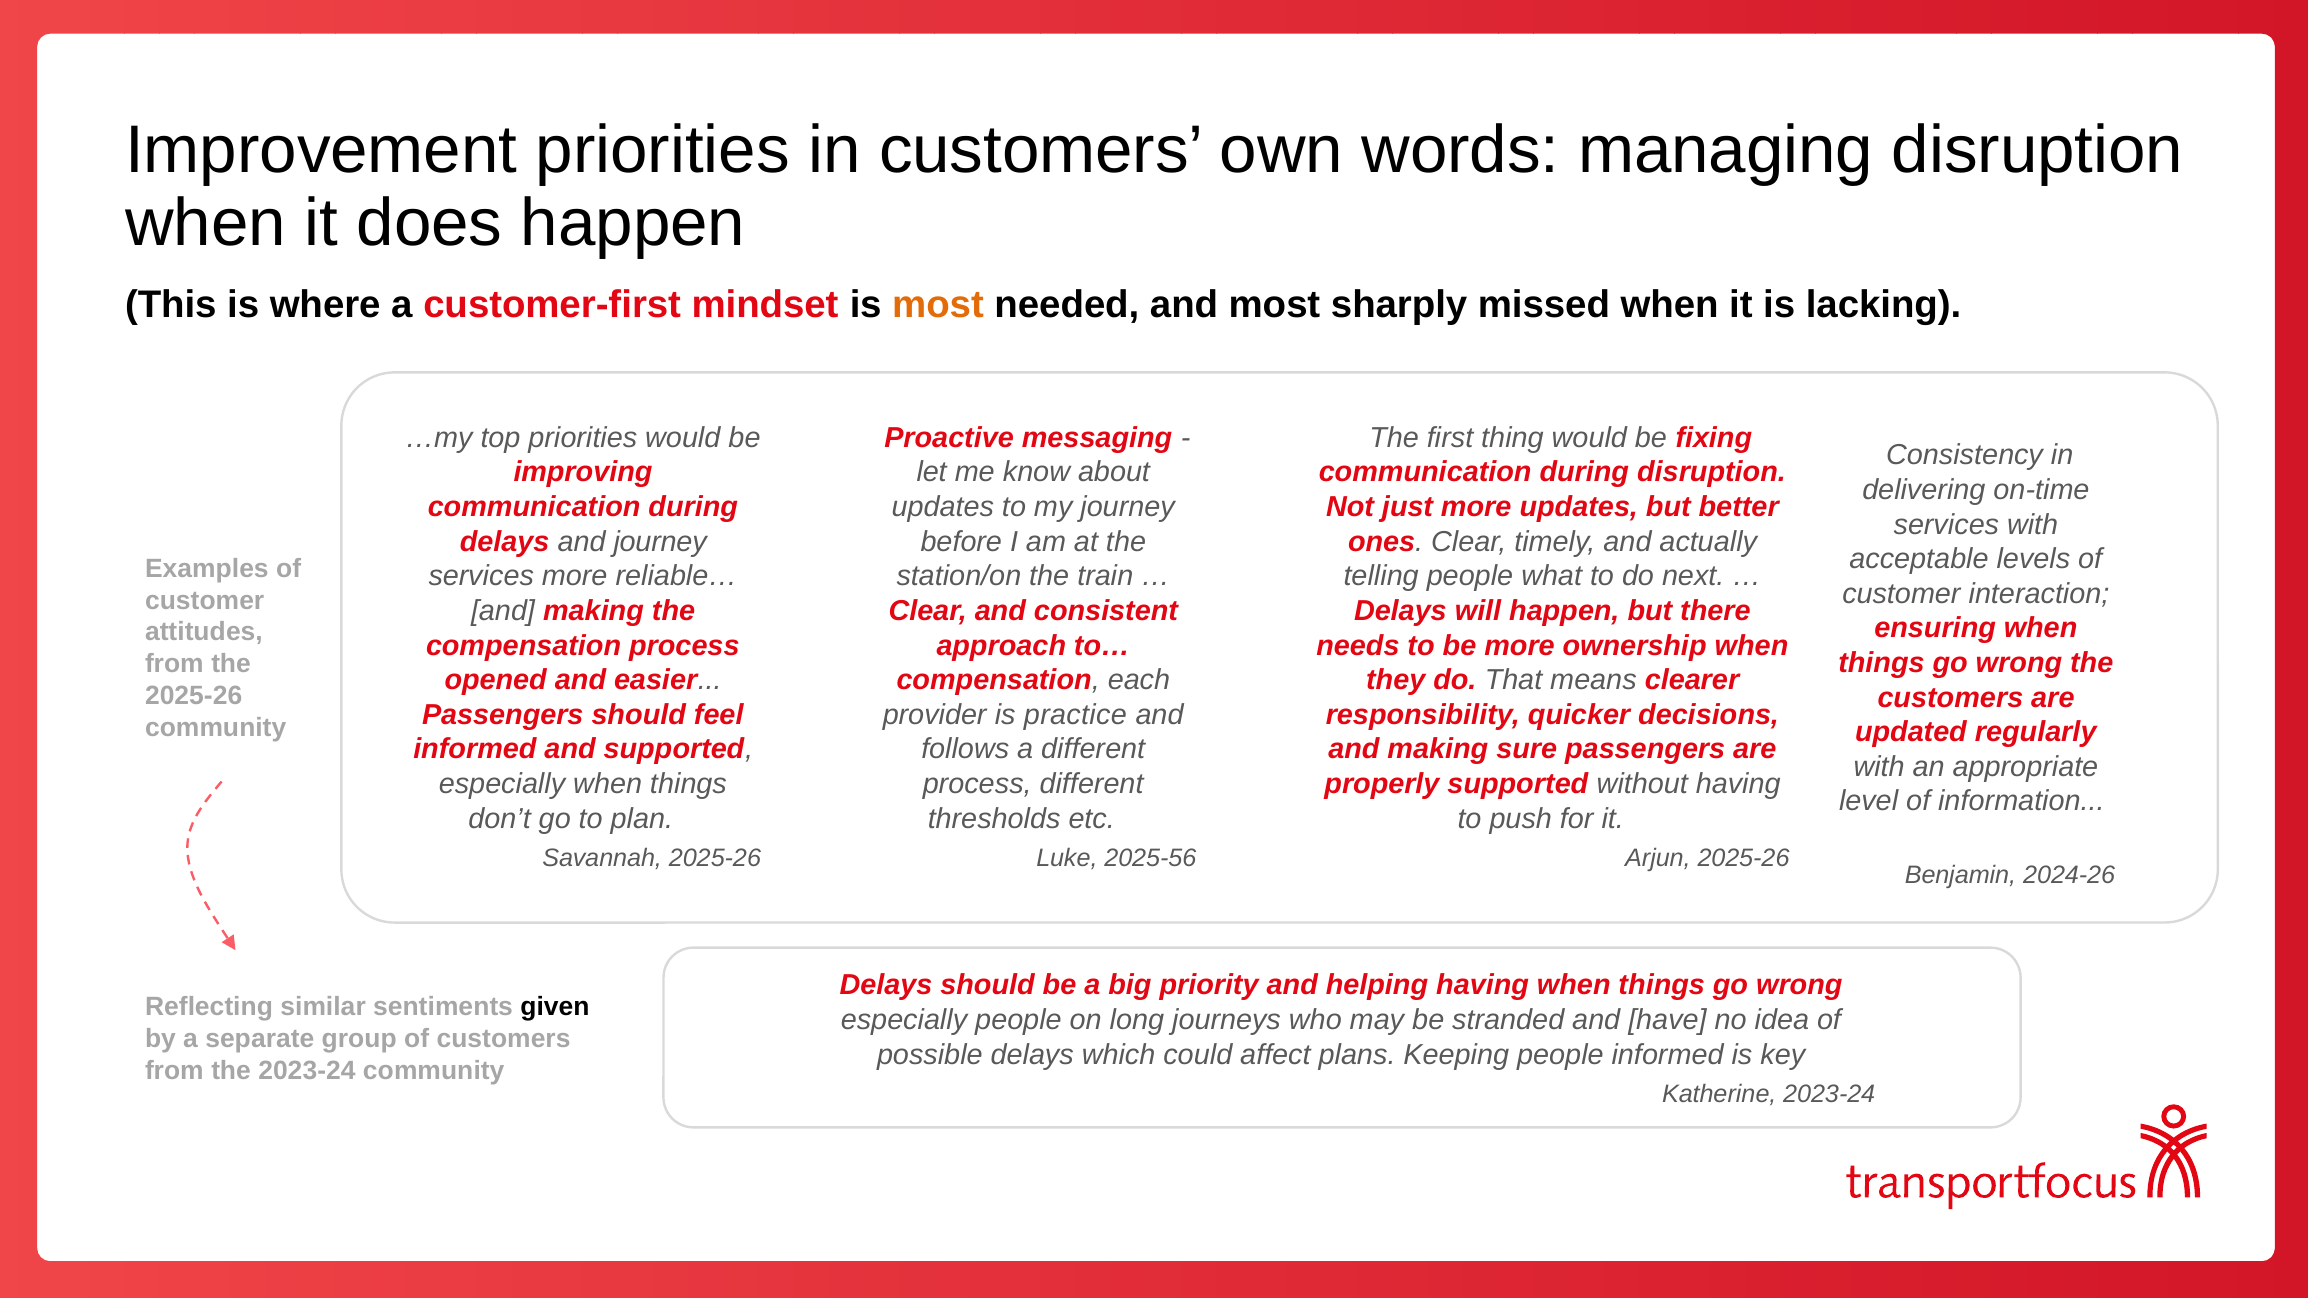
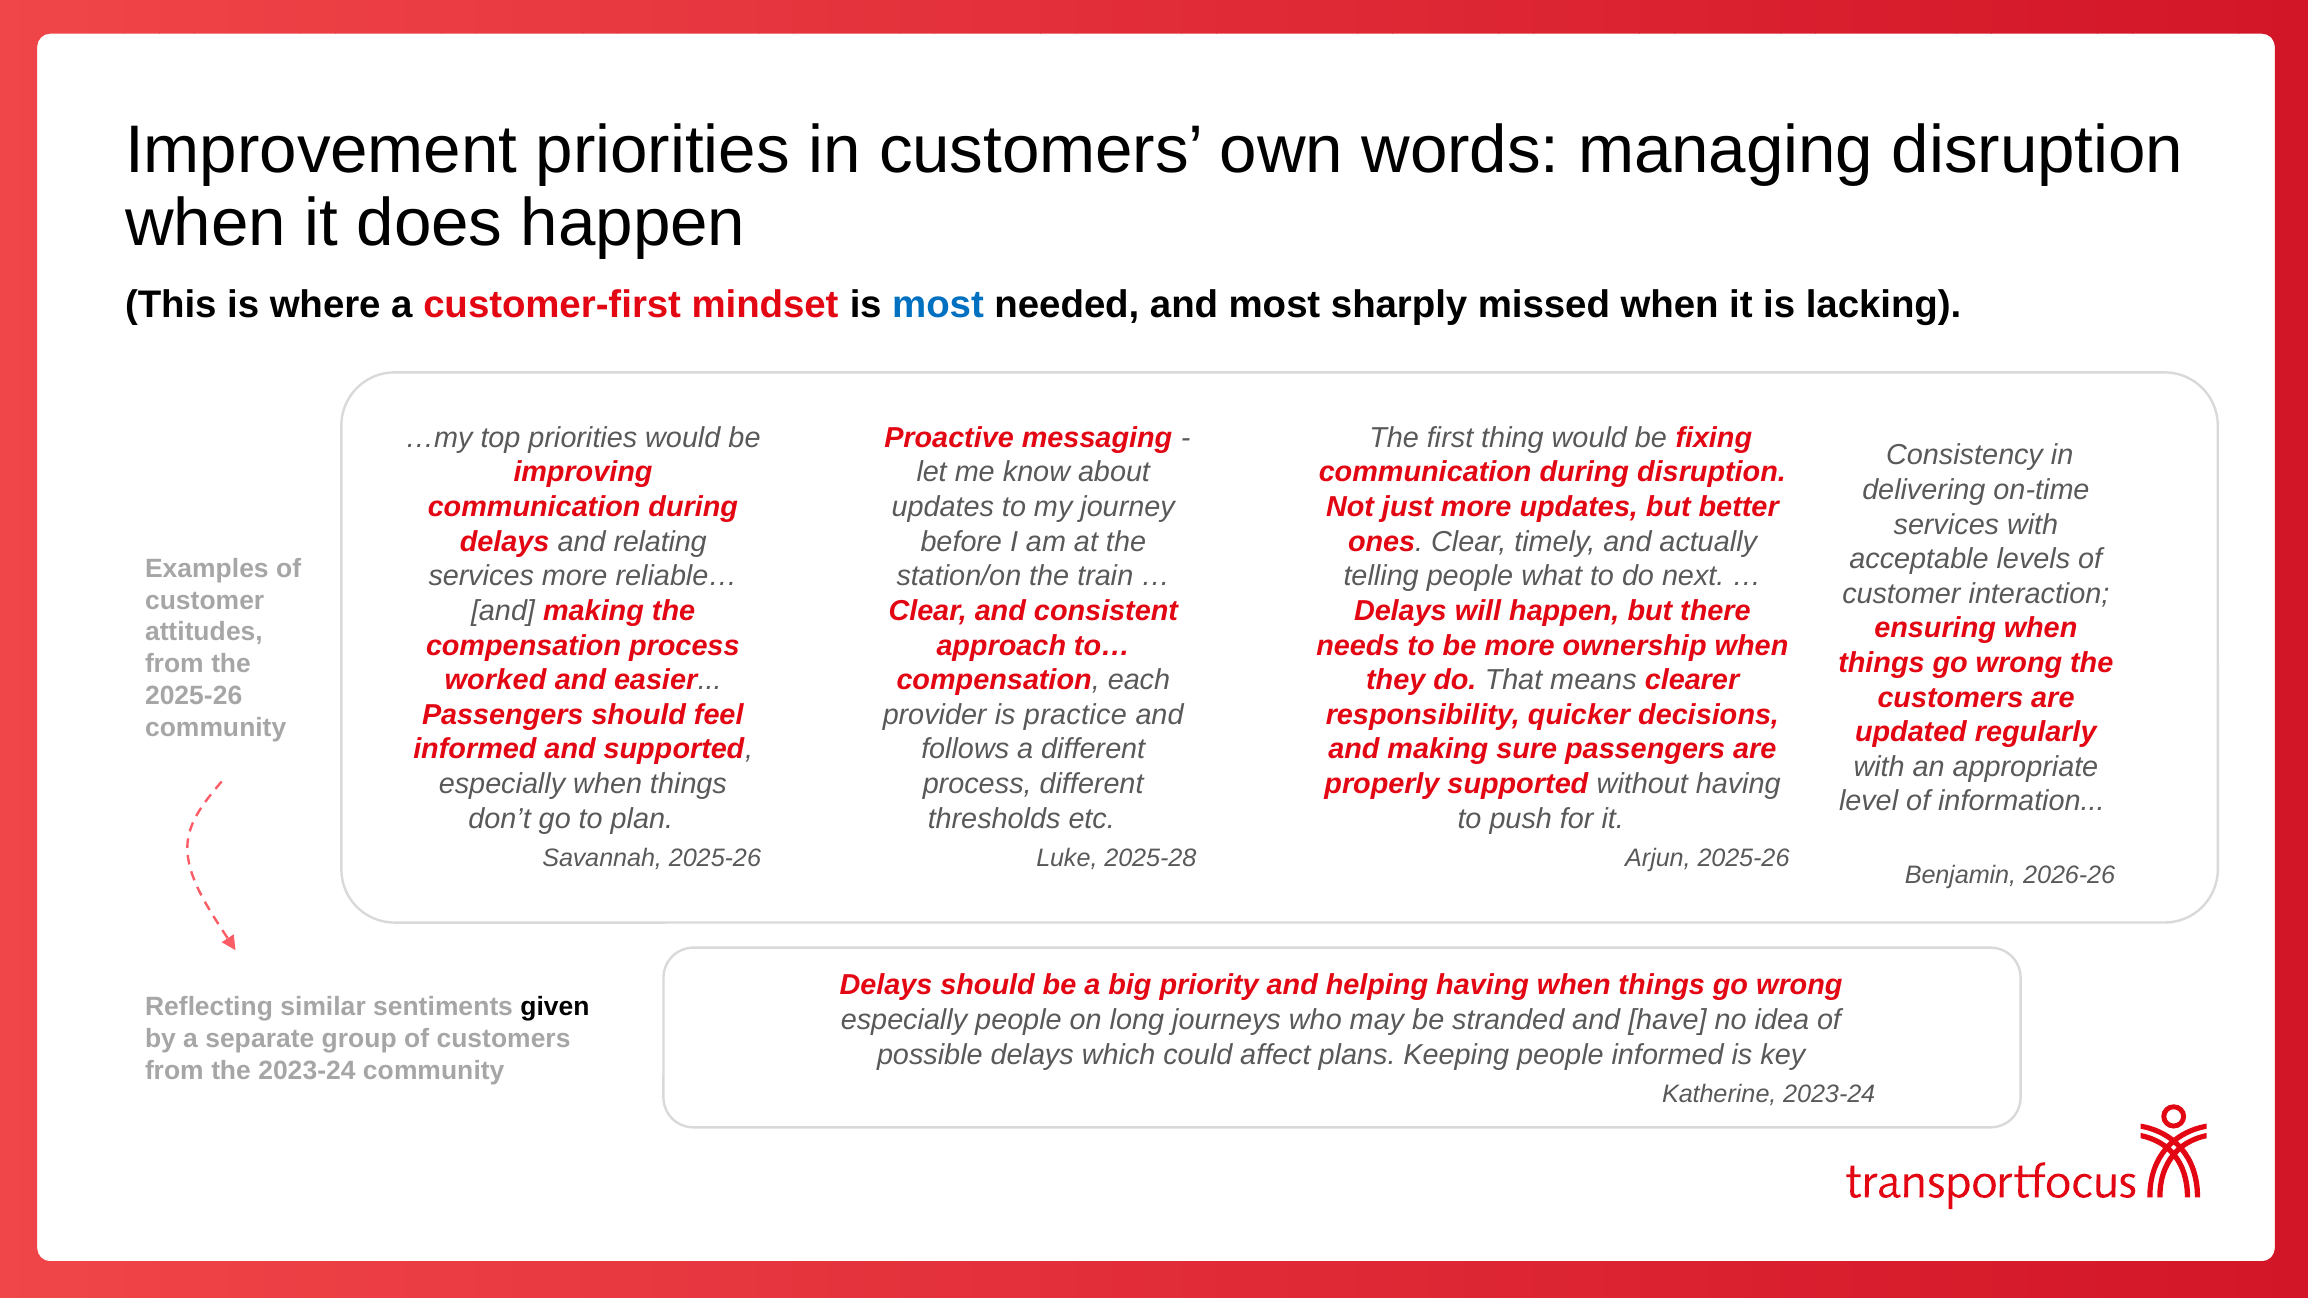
most colour: orange -> blue (938, 305)
and journey: journey -> relating (660, 542)
opened: opened -> worked (496, 680)
2025-56: 2025-56 -> 2025-28 (1150, 858)
2024-26: 2024-26 -> 2026-26 (2069, 876)
